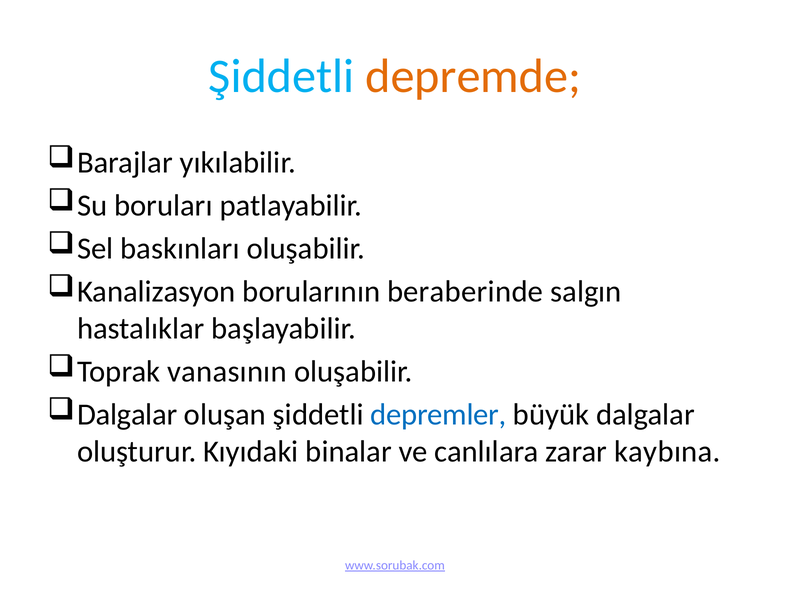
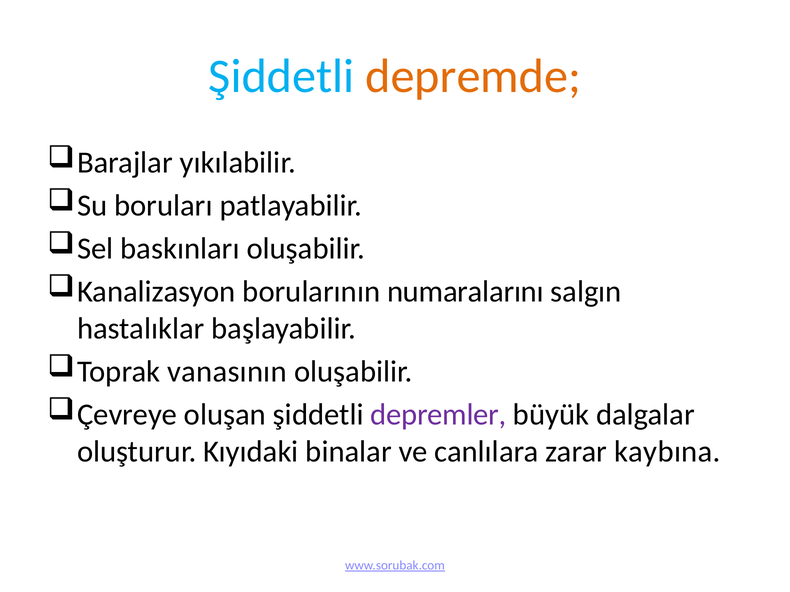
beraberinde: beraberinde -> numaralarını (465, 292)
Dalgalar: Dalgalar -> Çevreye (127, 415)
depremler colour: blue -> purple (438, 415)
